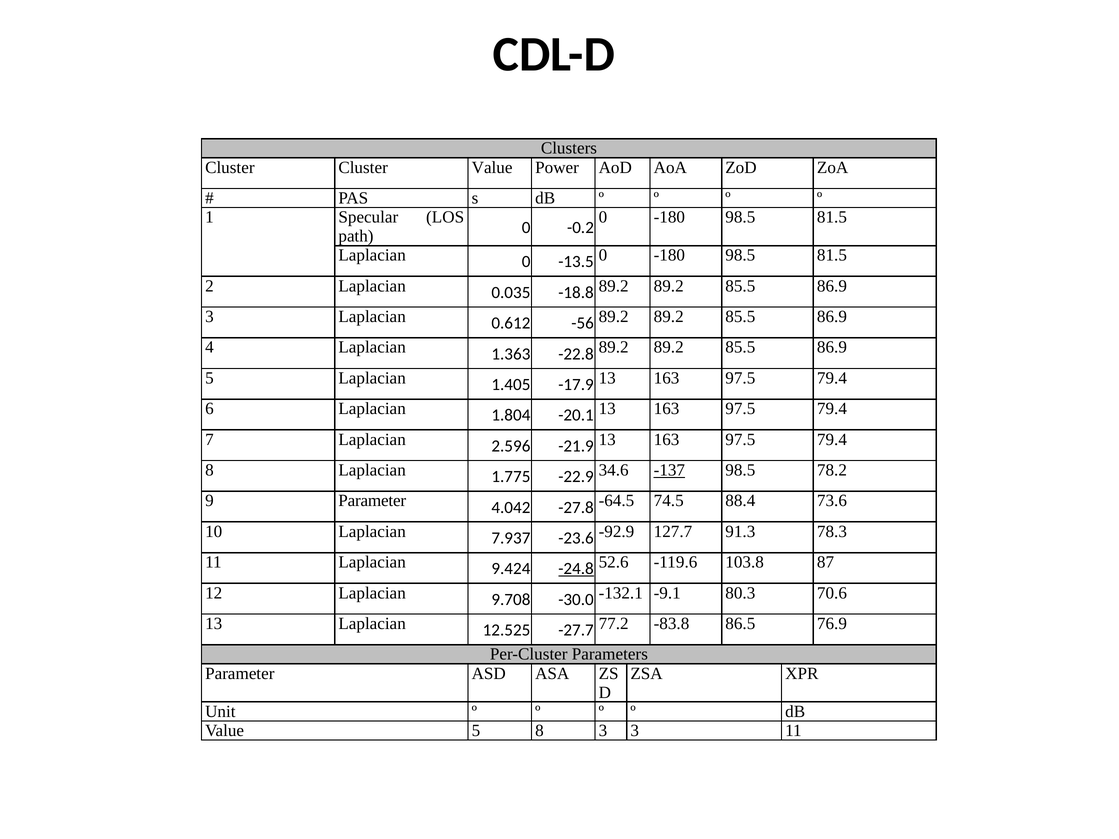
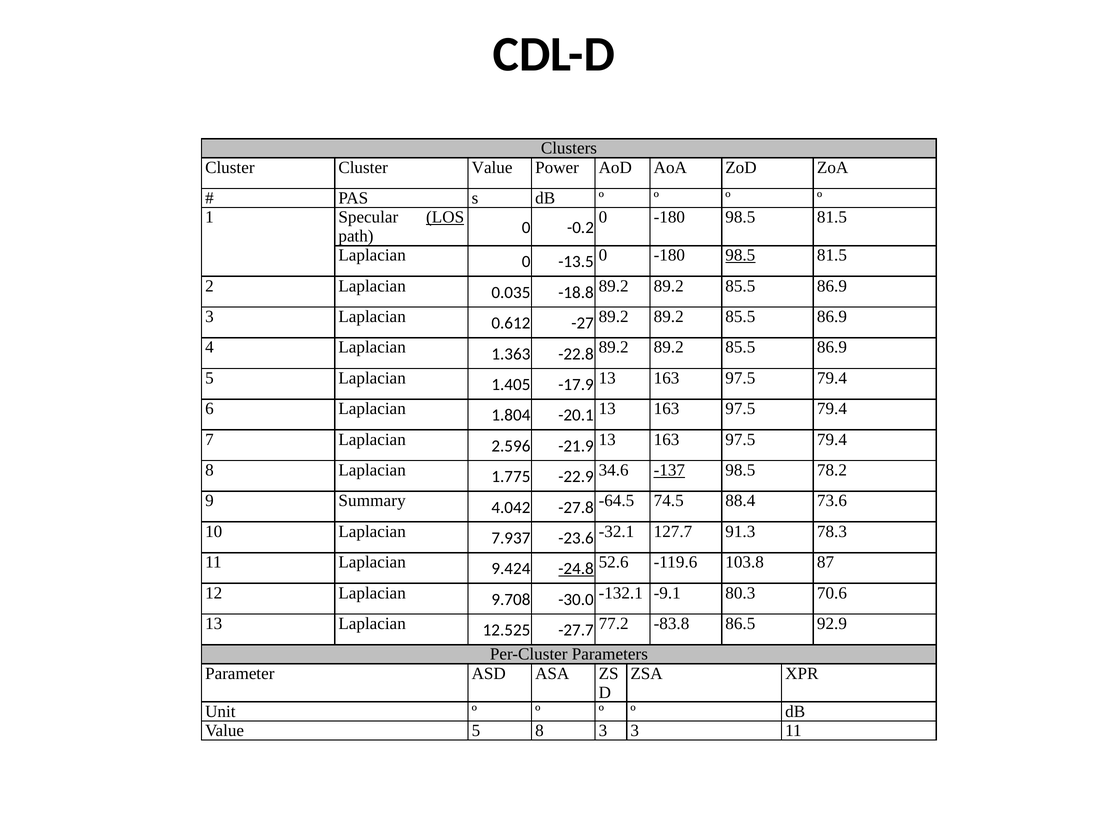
LOS underline: none -> present (445, 217)
98.5 underline: none -> present (740, 255)
-56: -56 -> -27 (583, 323)
9 Parameter: Parameter -> Summary (372, 501)
-92.9: -92.9 -> -32.1 (616, 532)
76.9: 76.9 -> 92.9 (832, 624)
